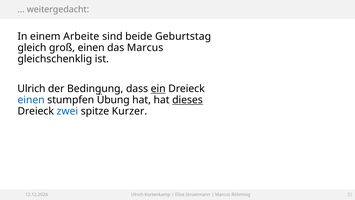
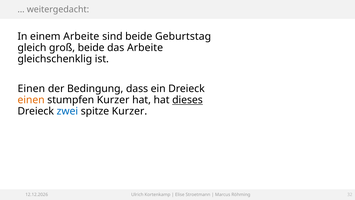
groß einen: einen -> beide (91, 48)
das Marcus: Marcus -> Arbeite (145, 48)
Ulrich: Ulrich -> Einen (31, 89)
ein underline: present -> none (158, 89)
einen colour: blue -> orange (31, 100)
stumpfen Übung: Übung -> Kurzer (113, 100)
